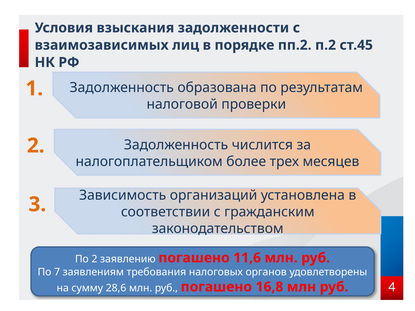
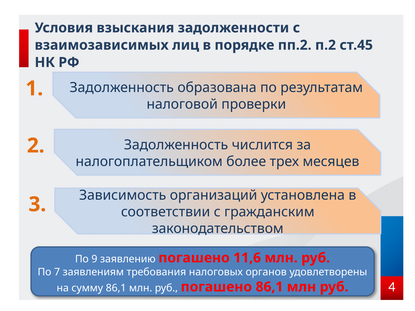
По 2: 2 -> 9 (94, 259)
сумму 28,6: 28,6 -> 86,1 (116, 288)
погашено 16,8: 16,8 -> 86,1 (269, 287)
